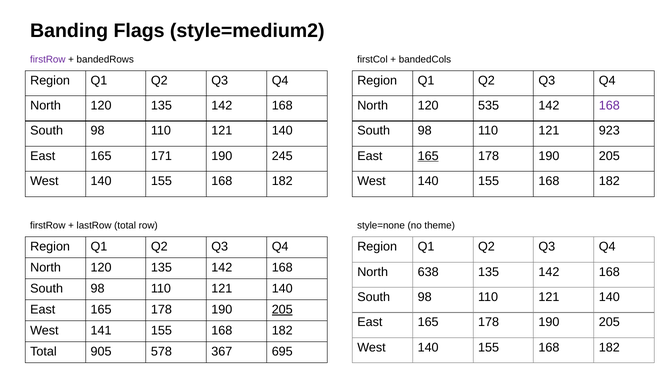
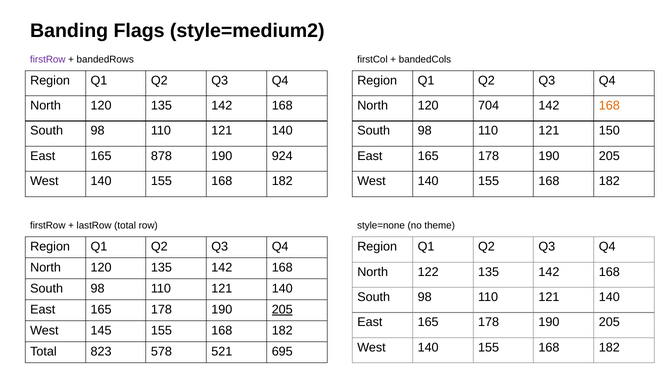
535: 535 -> 704 (489, 105)
168 colour: purple -> orange (609, 105)
923: 923 -> 150 (609, 131)
171: 171 -> 878 (161, 156)
245: 245 -> 924 (282, 156)
165 underline: present -> none (428, 156)
638: 638 -> 122 (428, 271)
141: 141 -> 145 (101, 330)
905: 905 -> 823 (101, 351)
367: 367 -> 521 (222, 351)
